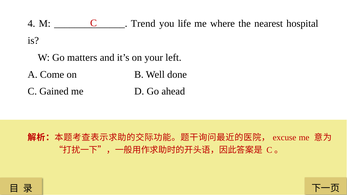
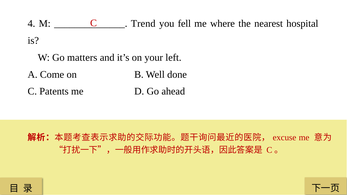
life: life -> fell (184, 23)
Gained: Gained -> Patents (54, 91)
